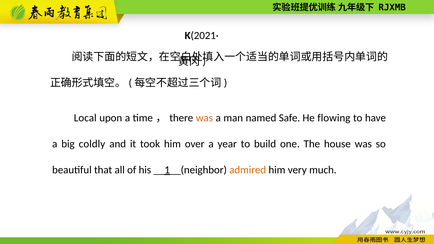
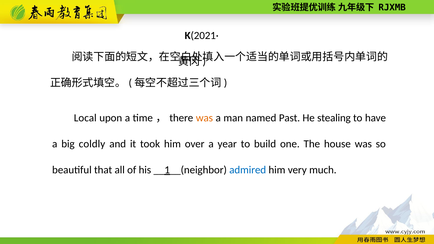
Safe: Safe -> Past (289, 118)
flowing: flowing -> stealing (334, 118)
admired colour: orange -> blue (248, 170)
